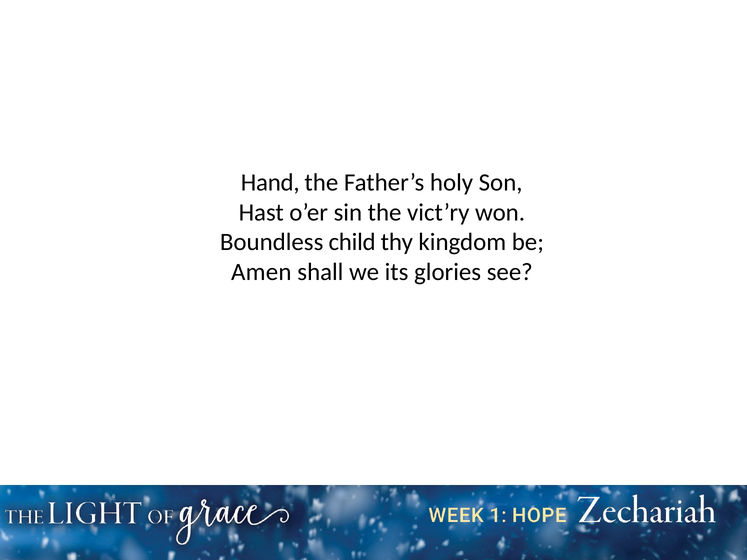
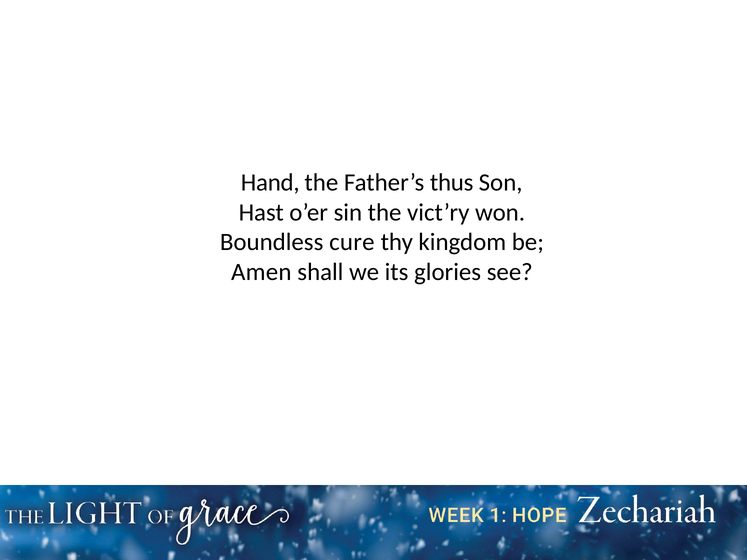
holy: holy -> thus (452, 183)
child: child -> cure (352, 242)
